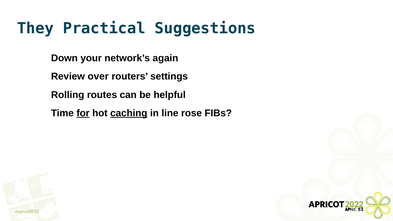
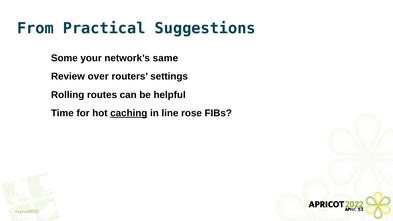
They: They -> From (35, 28)
Down: Down -> Some (64, 58)
again: again -> same (165, 58)
for underline: present -> none (83, 113)
